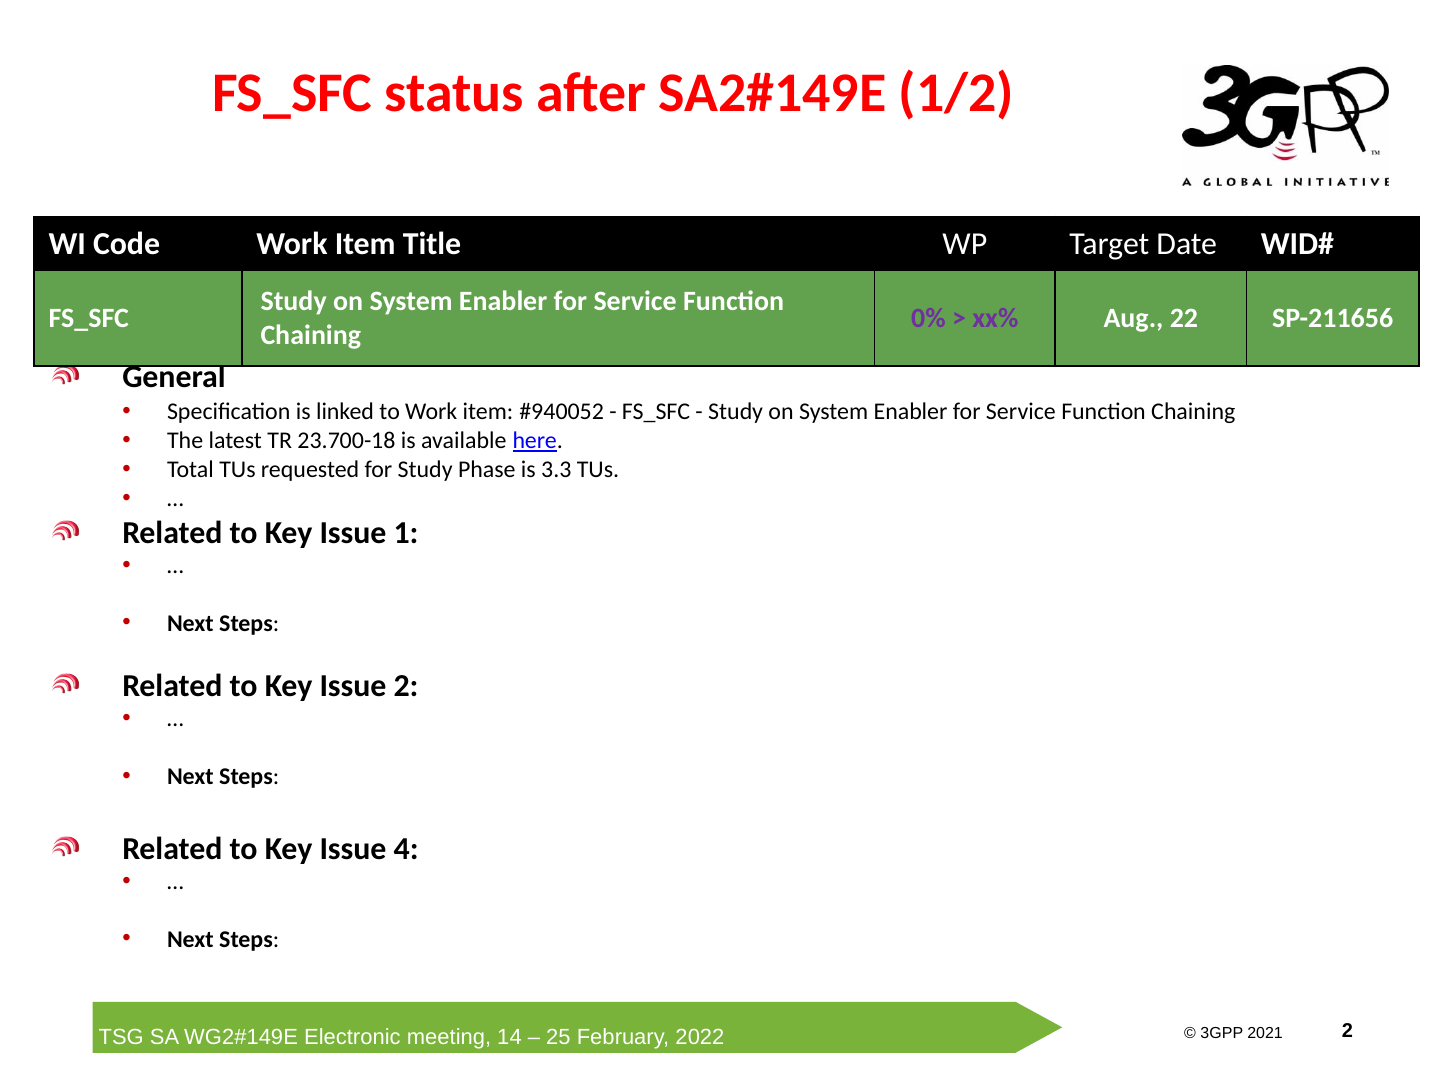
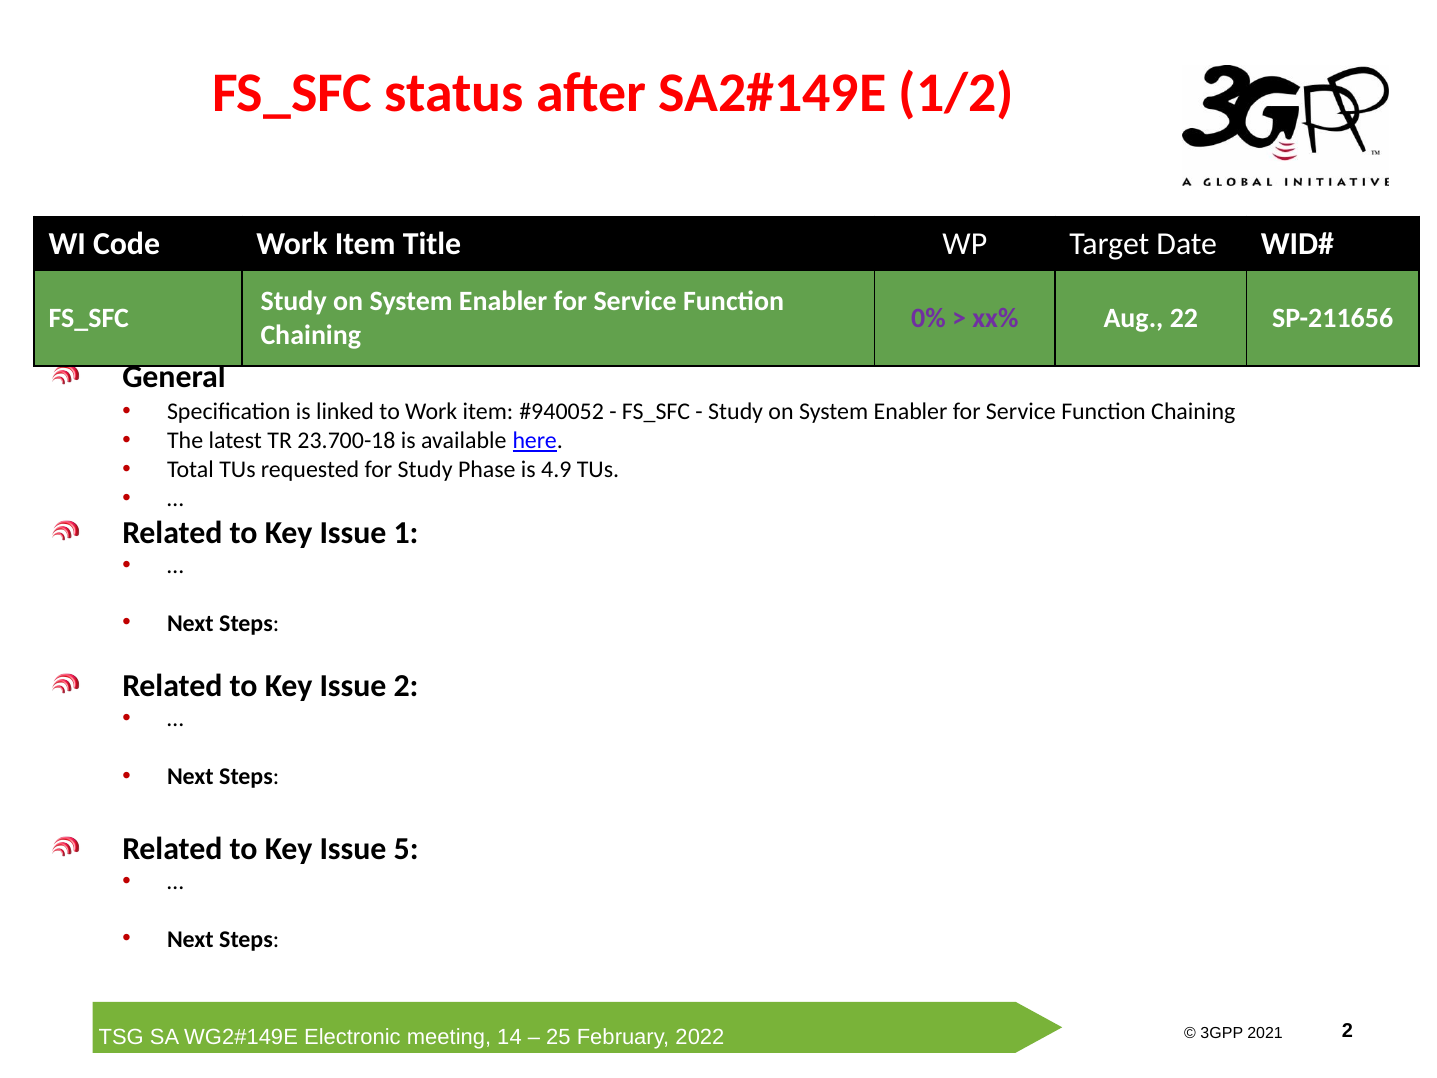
3.3: 3.3 -> 4.9 (556, 470)
4: 4 -> 5 (406, 849)
